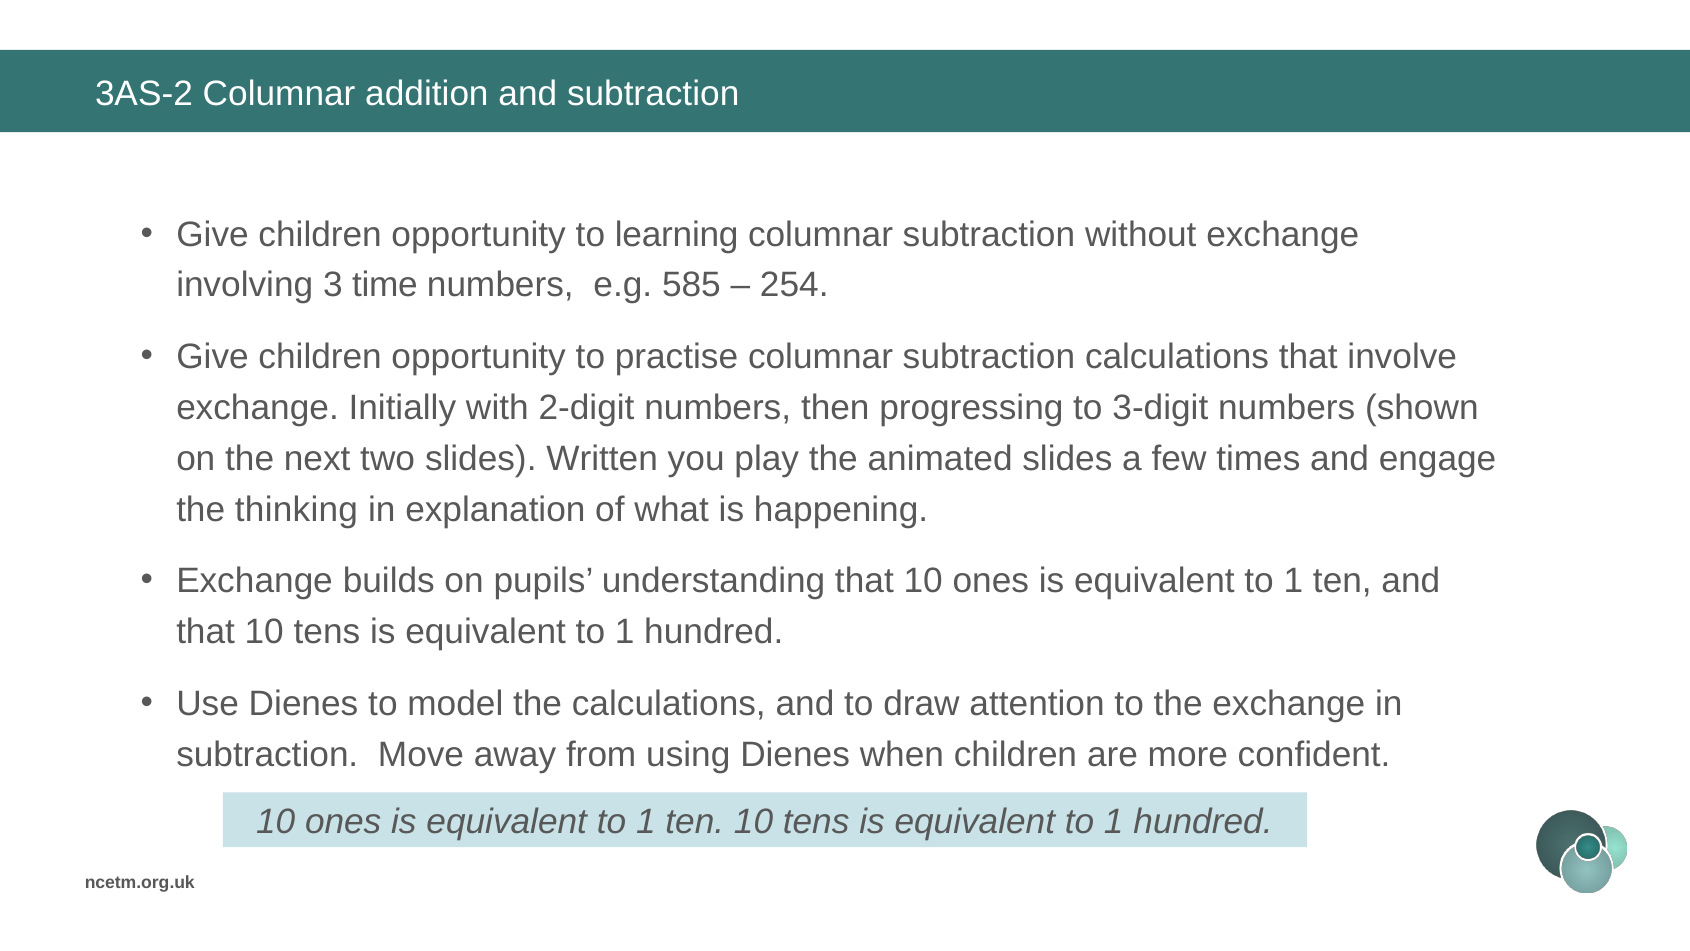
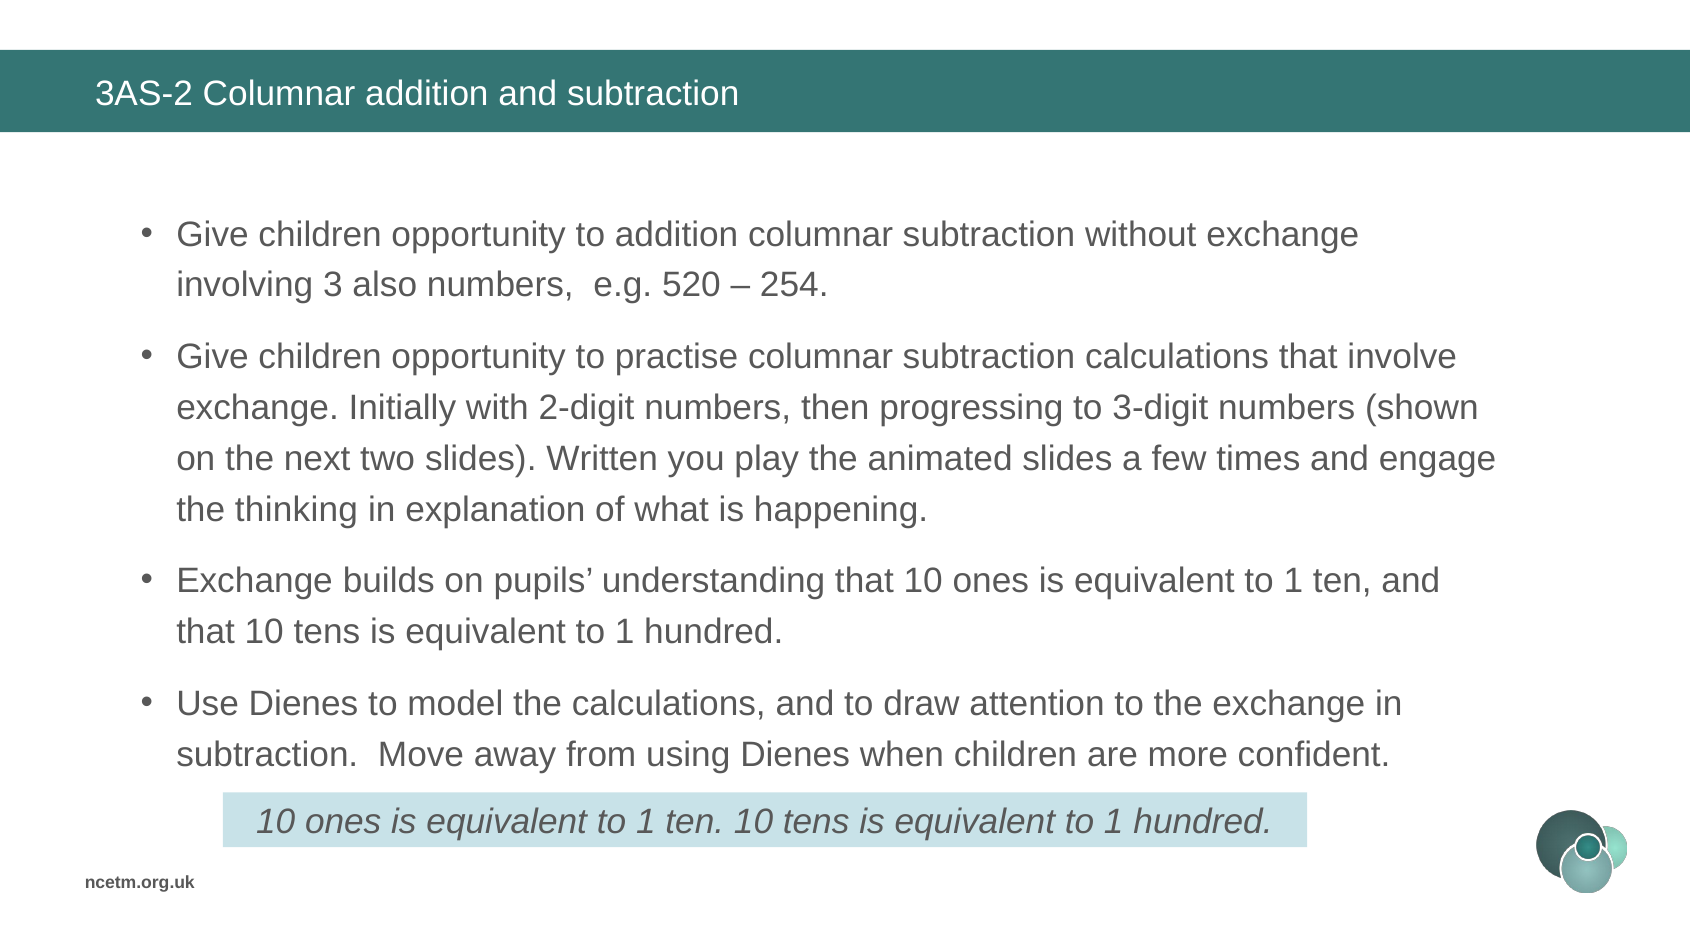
to learning: learning -> addition (677, 235)
time: time -> also (385, 285)
585: 585 -> 520 (691, 285)
